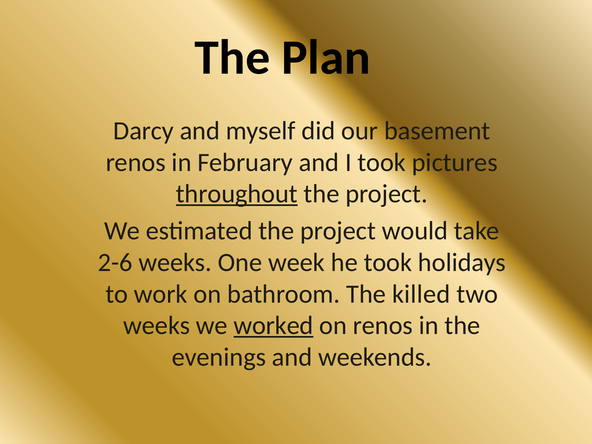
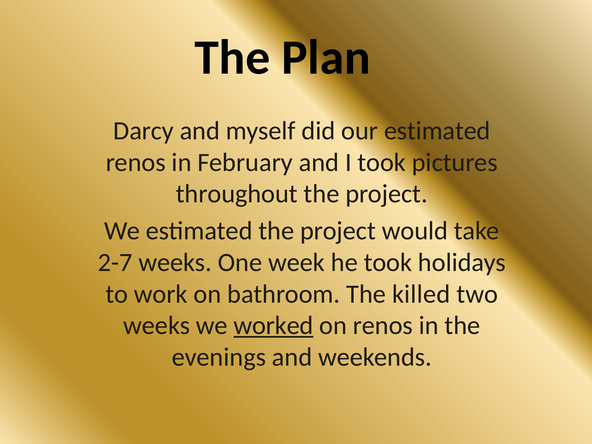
our basement: basement -> estimated (437, 131)
throughout underline: present -> none (237, 194)
2-6: 2-6 -> 2-7 (115, 262)
